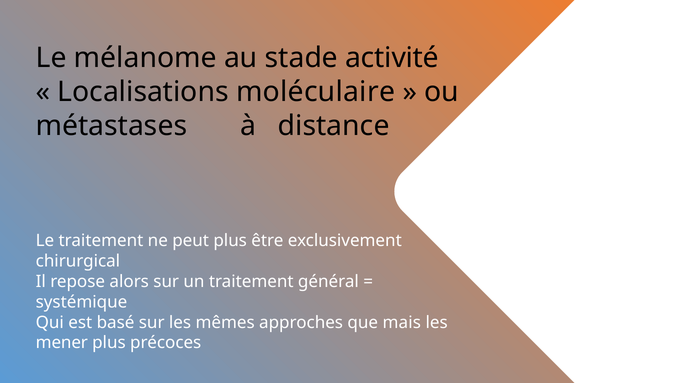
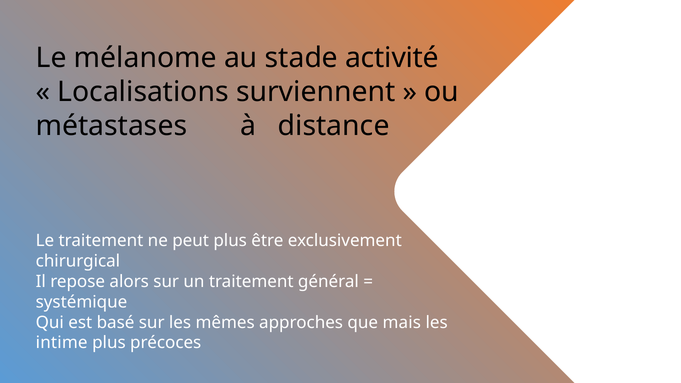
moléculaire: moléculaire -> surviennent (316, 92)
mener: mener -> intime (62, 343)
